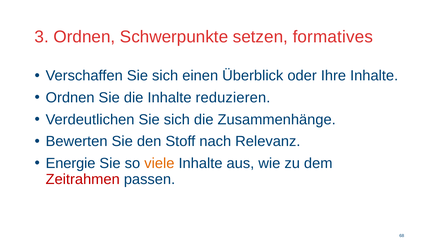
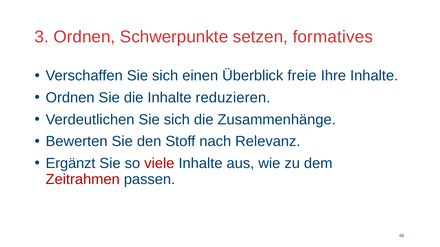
oder: oder -> freie (302, 76)
Energie: Energie -> Ergänzt (71, 164)
viele colour: orange -> red (159, 164)
